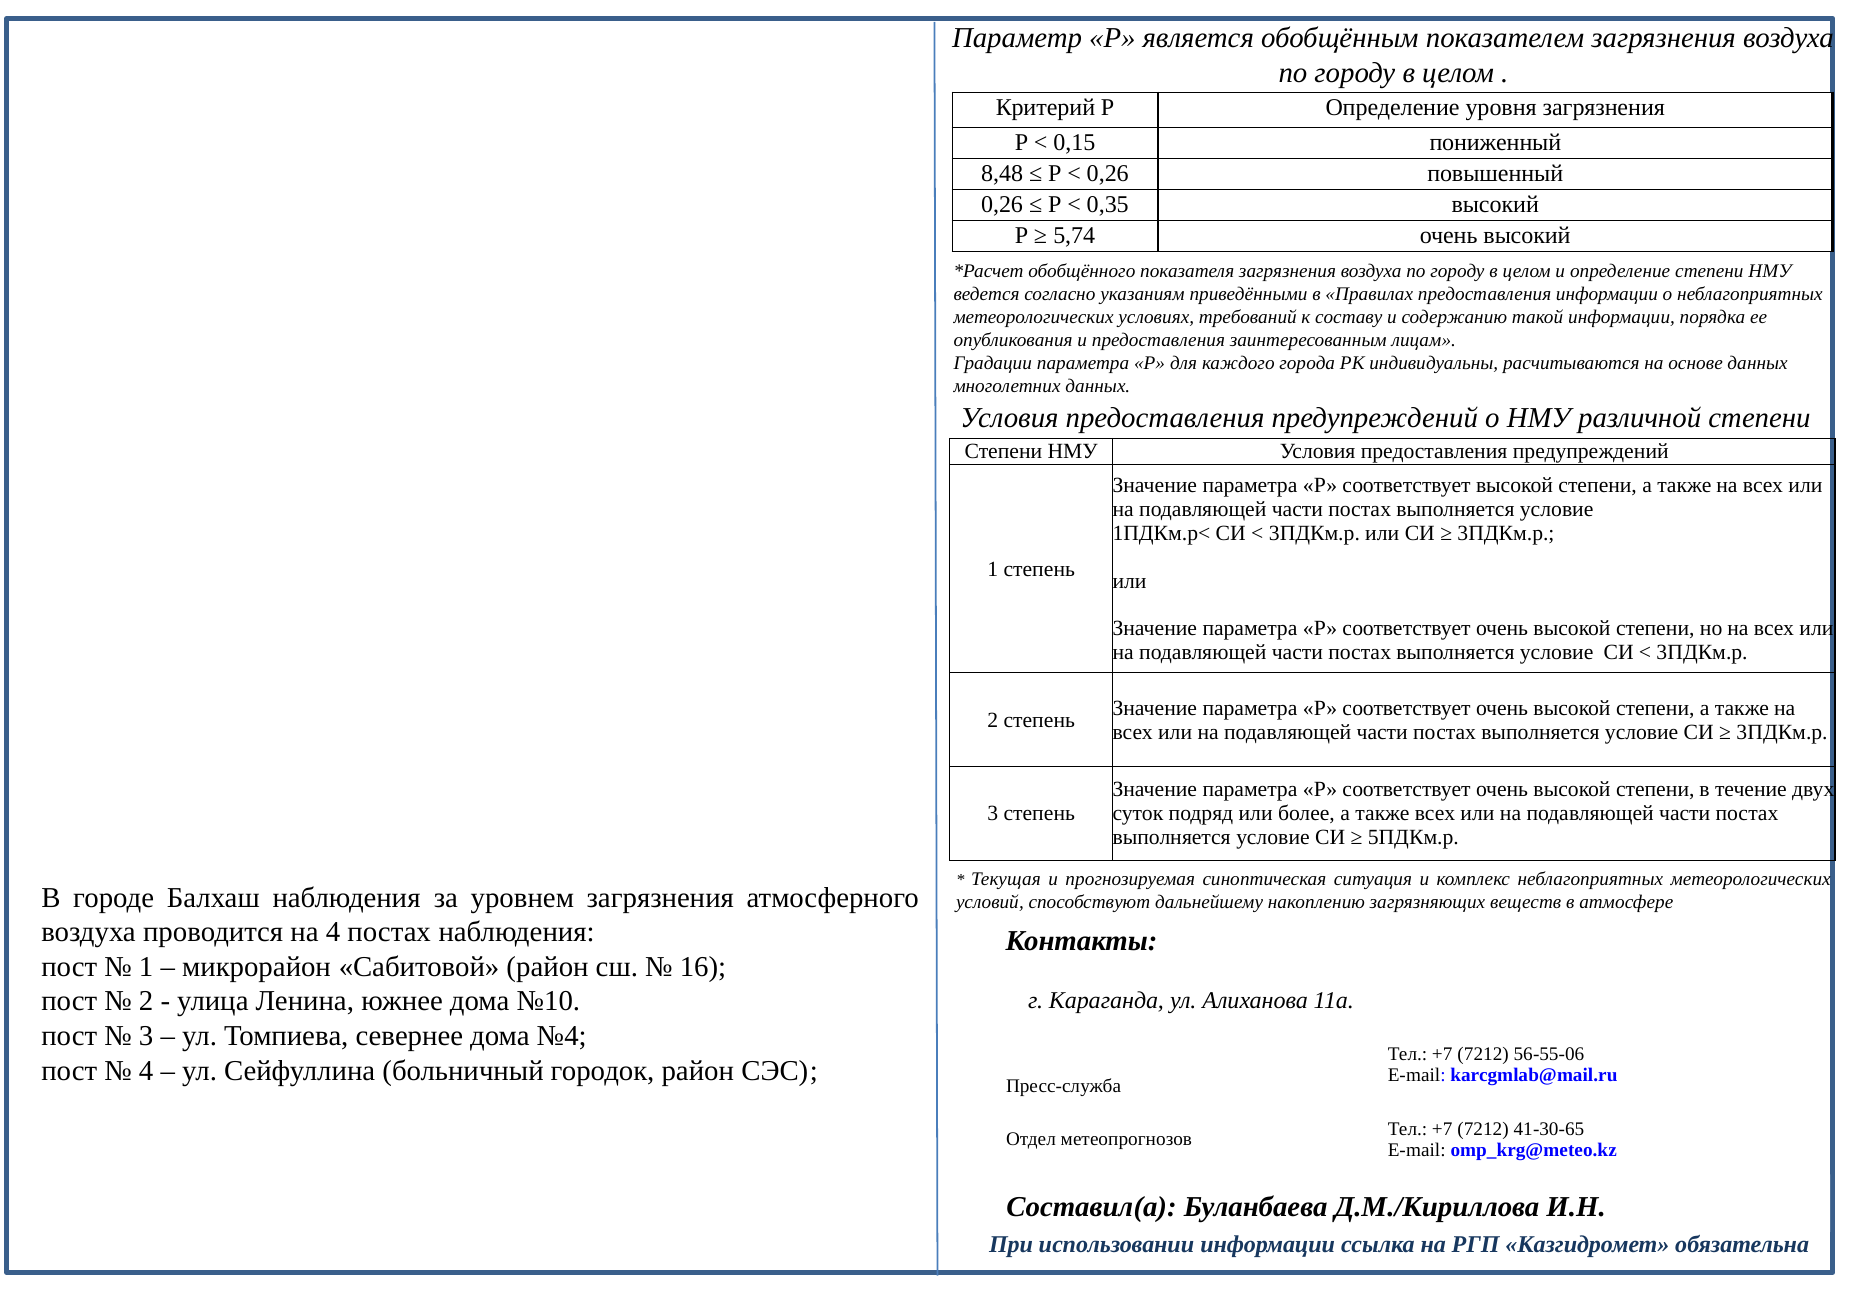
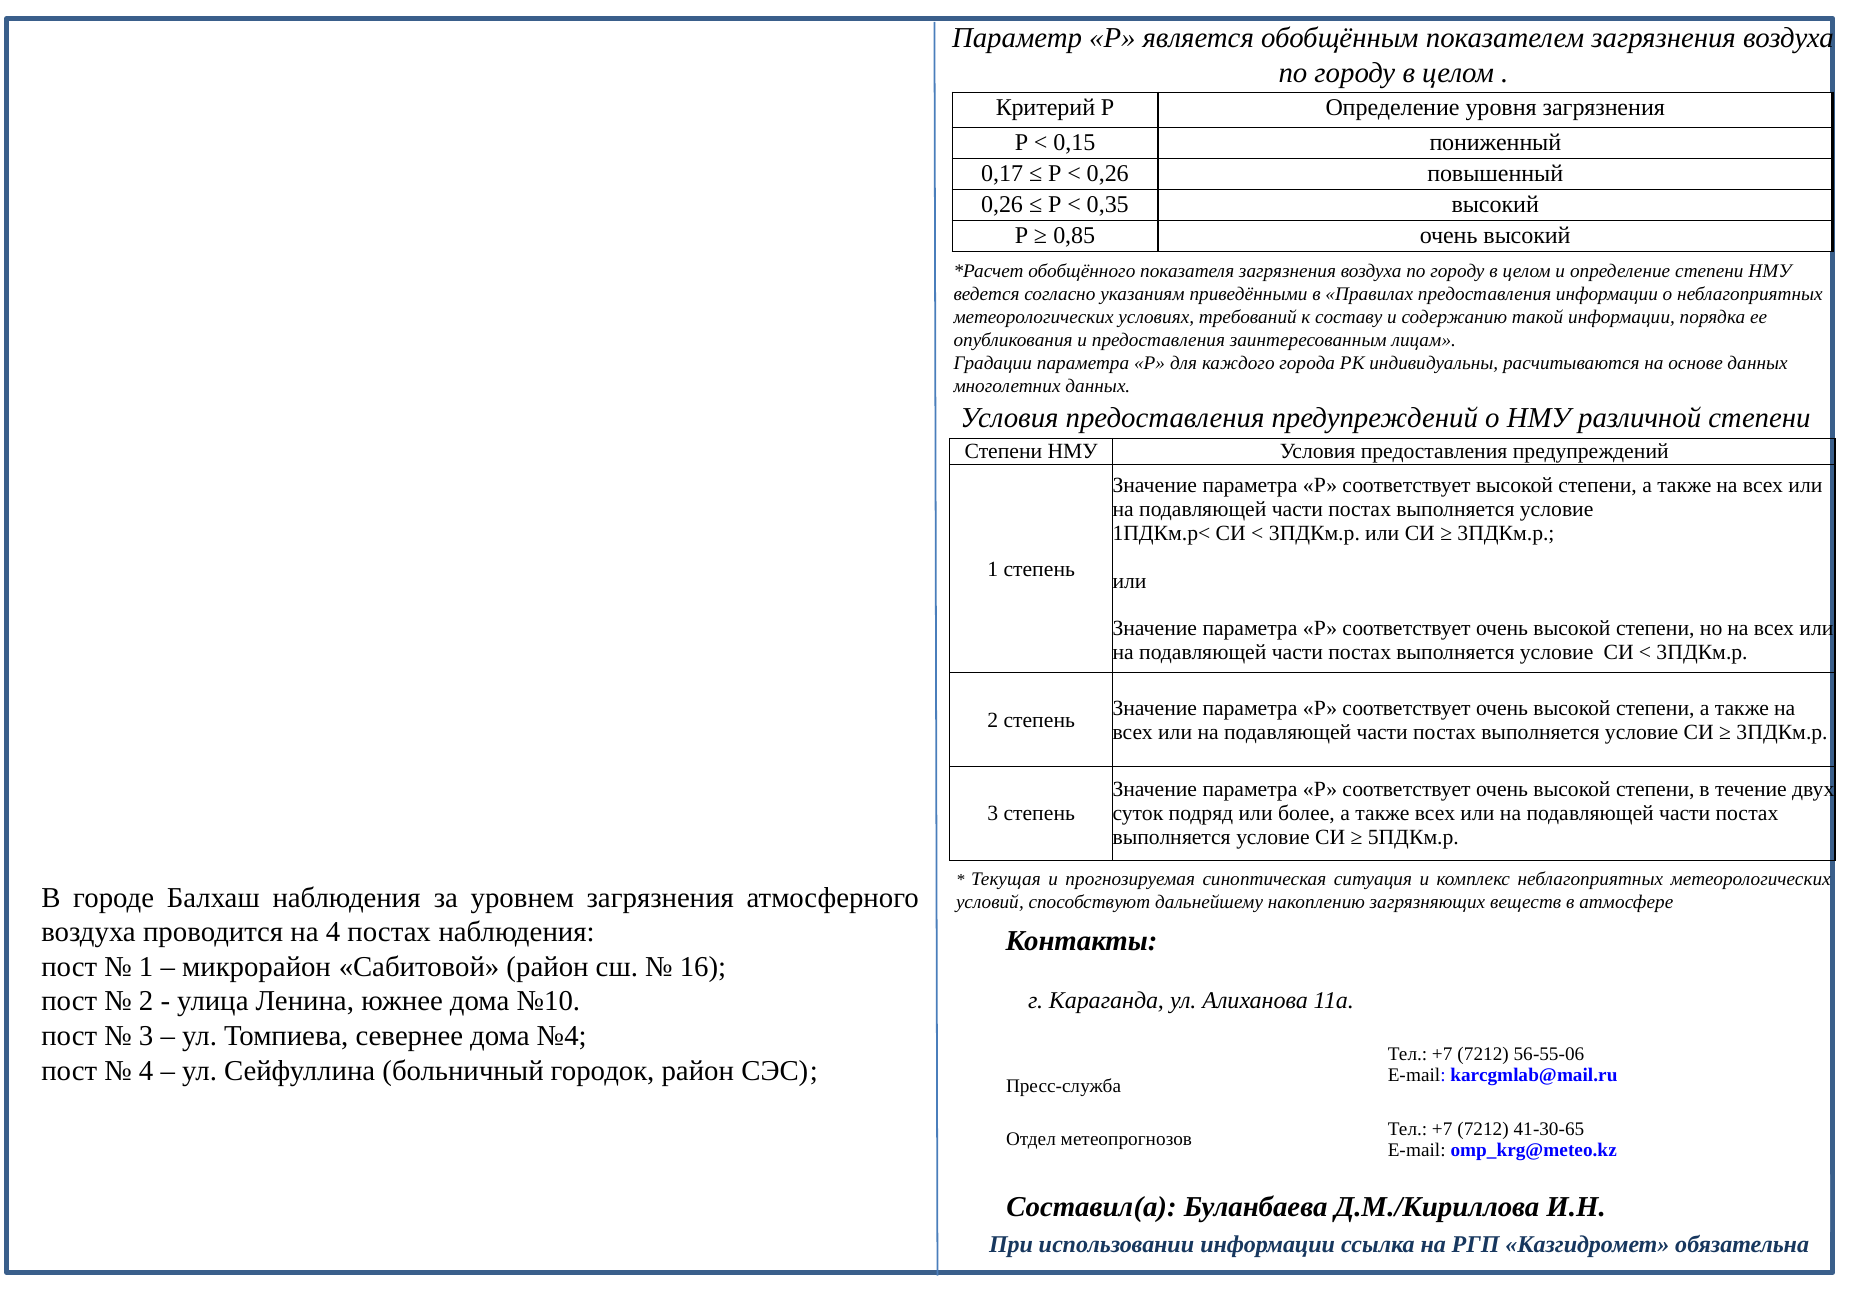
8,48: 8,48 -> 0,17 (1002, 174)
5,74: 5,74 -> 0,85 (1074, 236)
